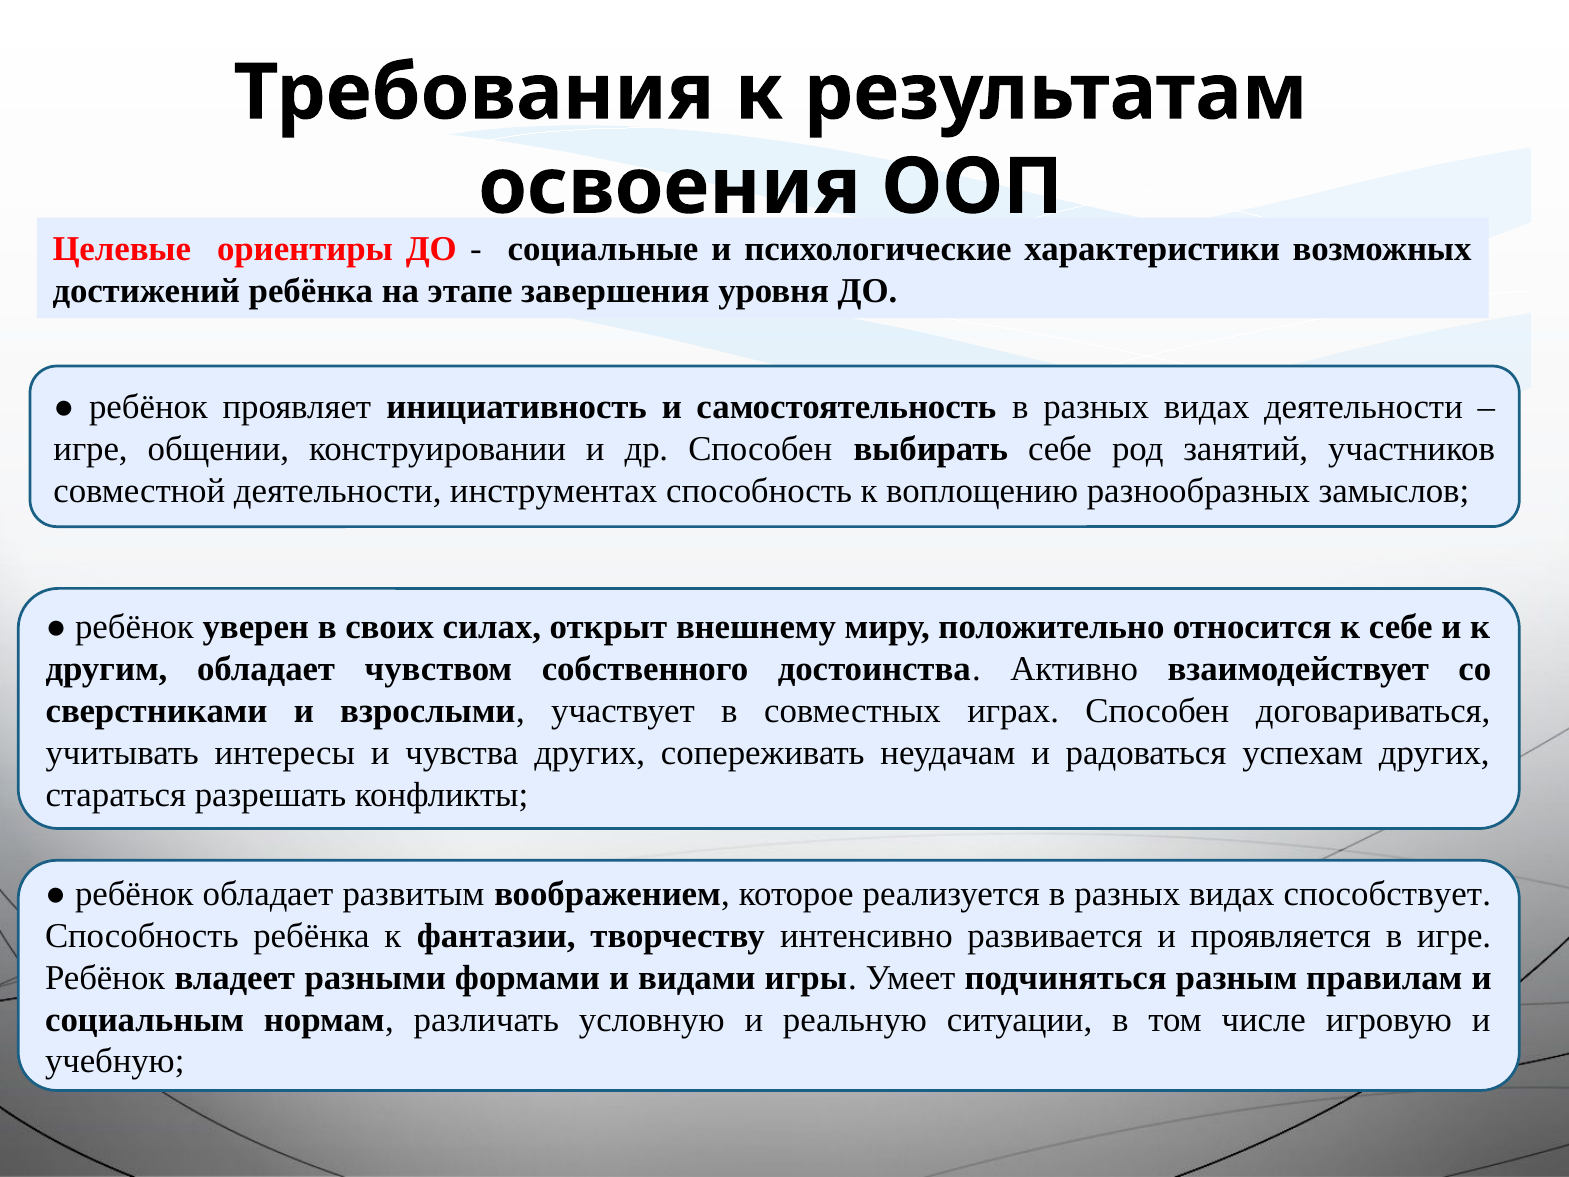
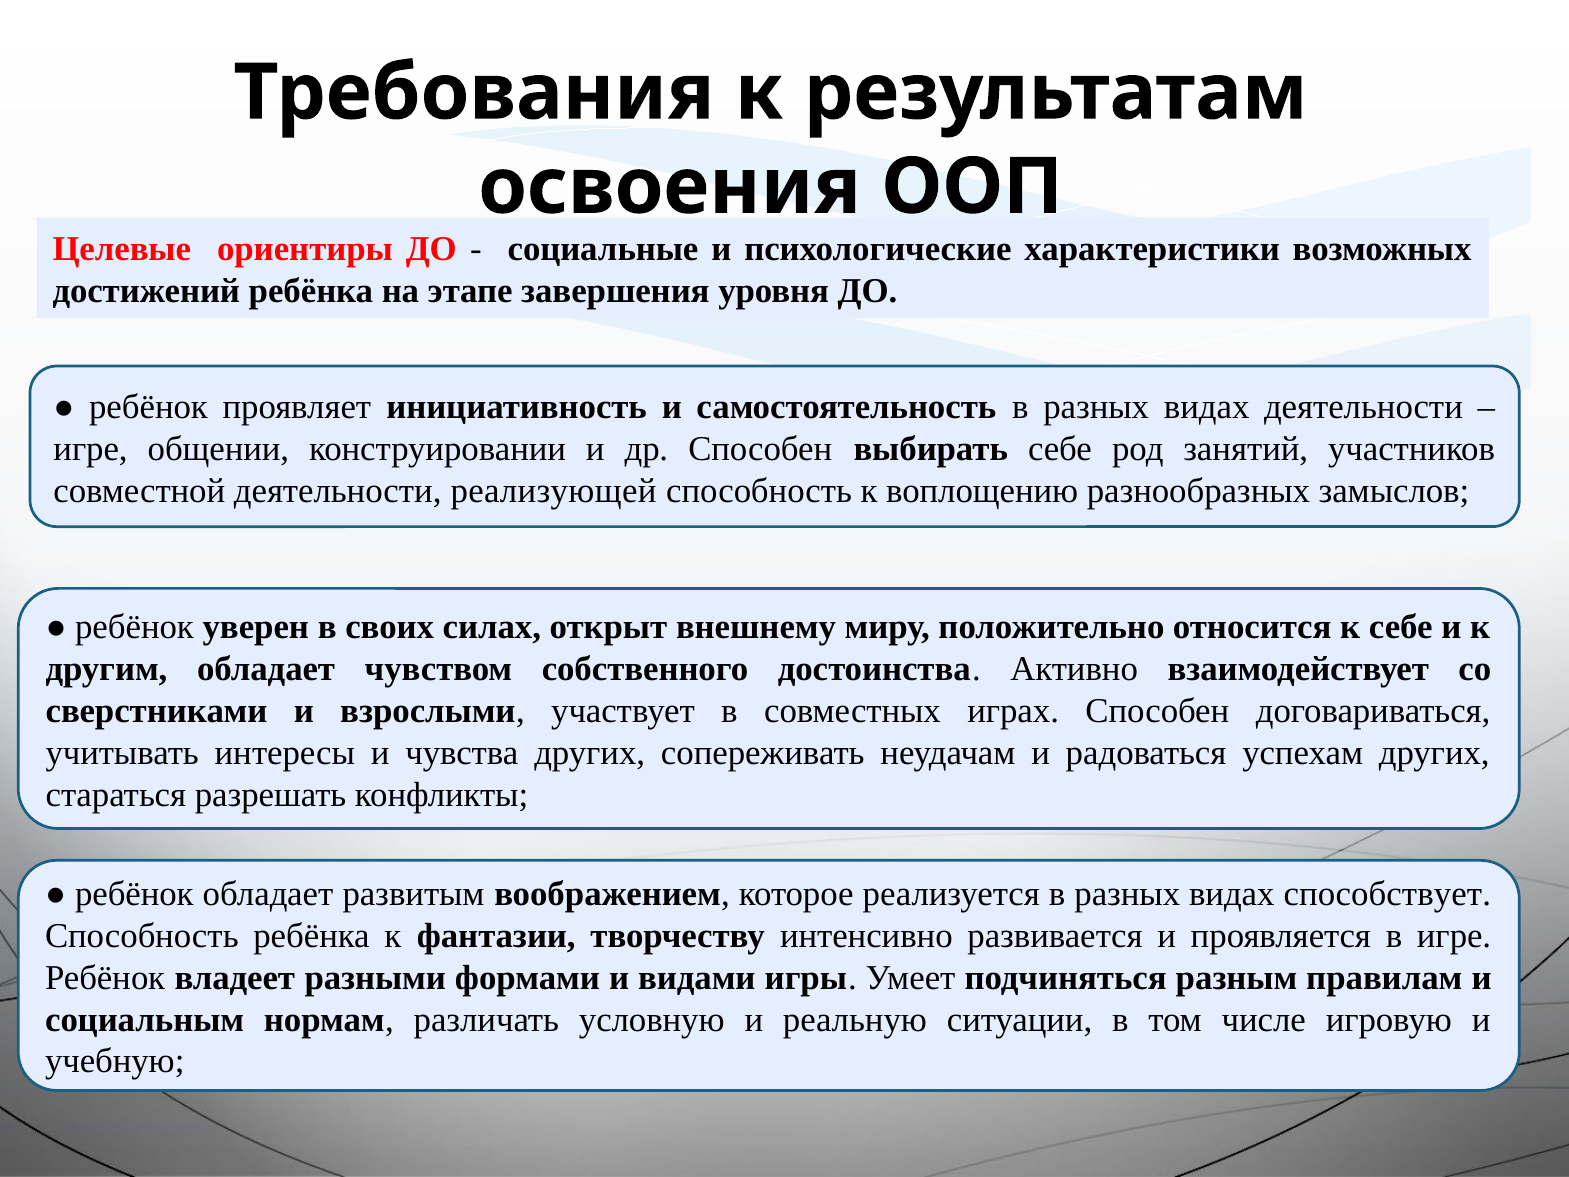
инструментах: инструментах -> реализующей (553, 490)
